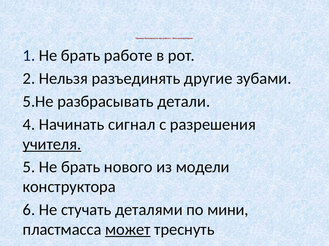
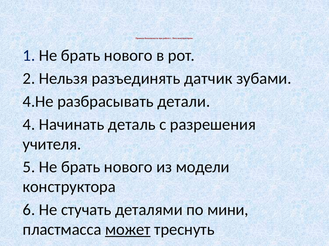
1 Не брать работе: работе -> нового (128, 56)
другие: другие -> датчик (208, 79)
5.Не: 5.Не -> 4.Не (38, 102)
сигнал: сигнал -> деталь (132, 125)
учителя underline: present -> none (52, 145)
